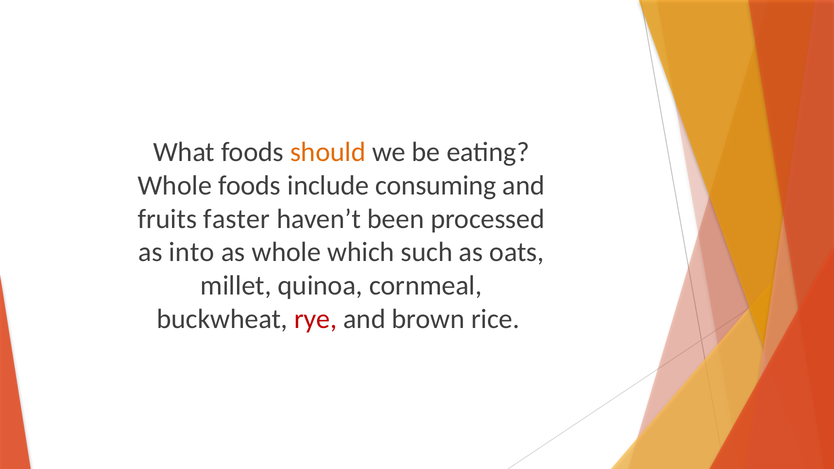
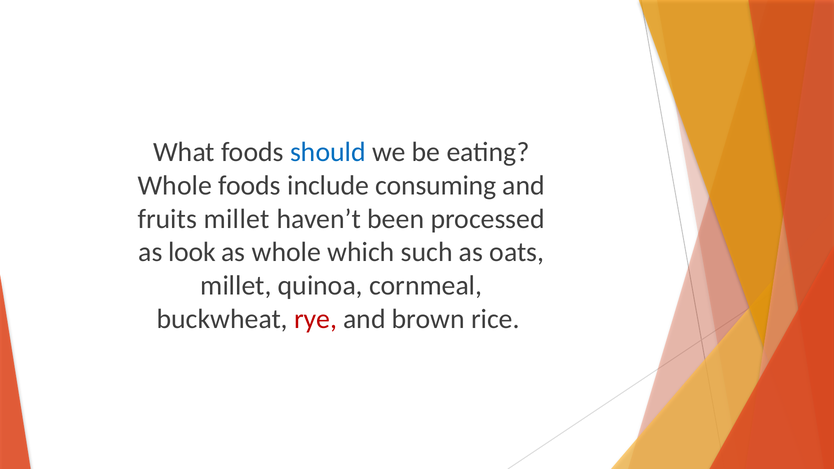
should colour: orange -> blue (328, 152)
fruits faster: faster -> millet (237, 219)
into: into -> look (192, 252)
